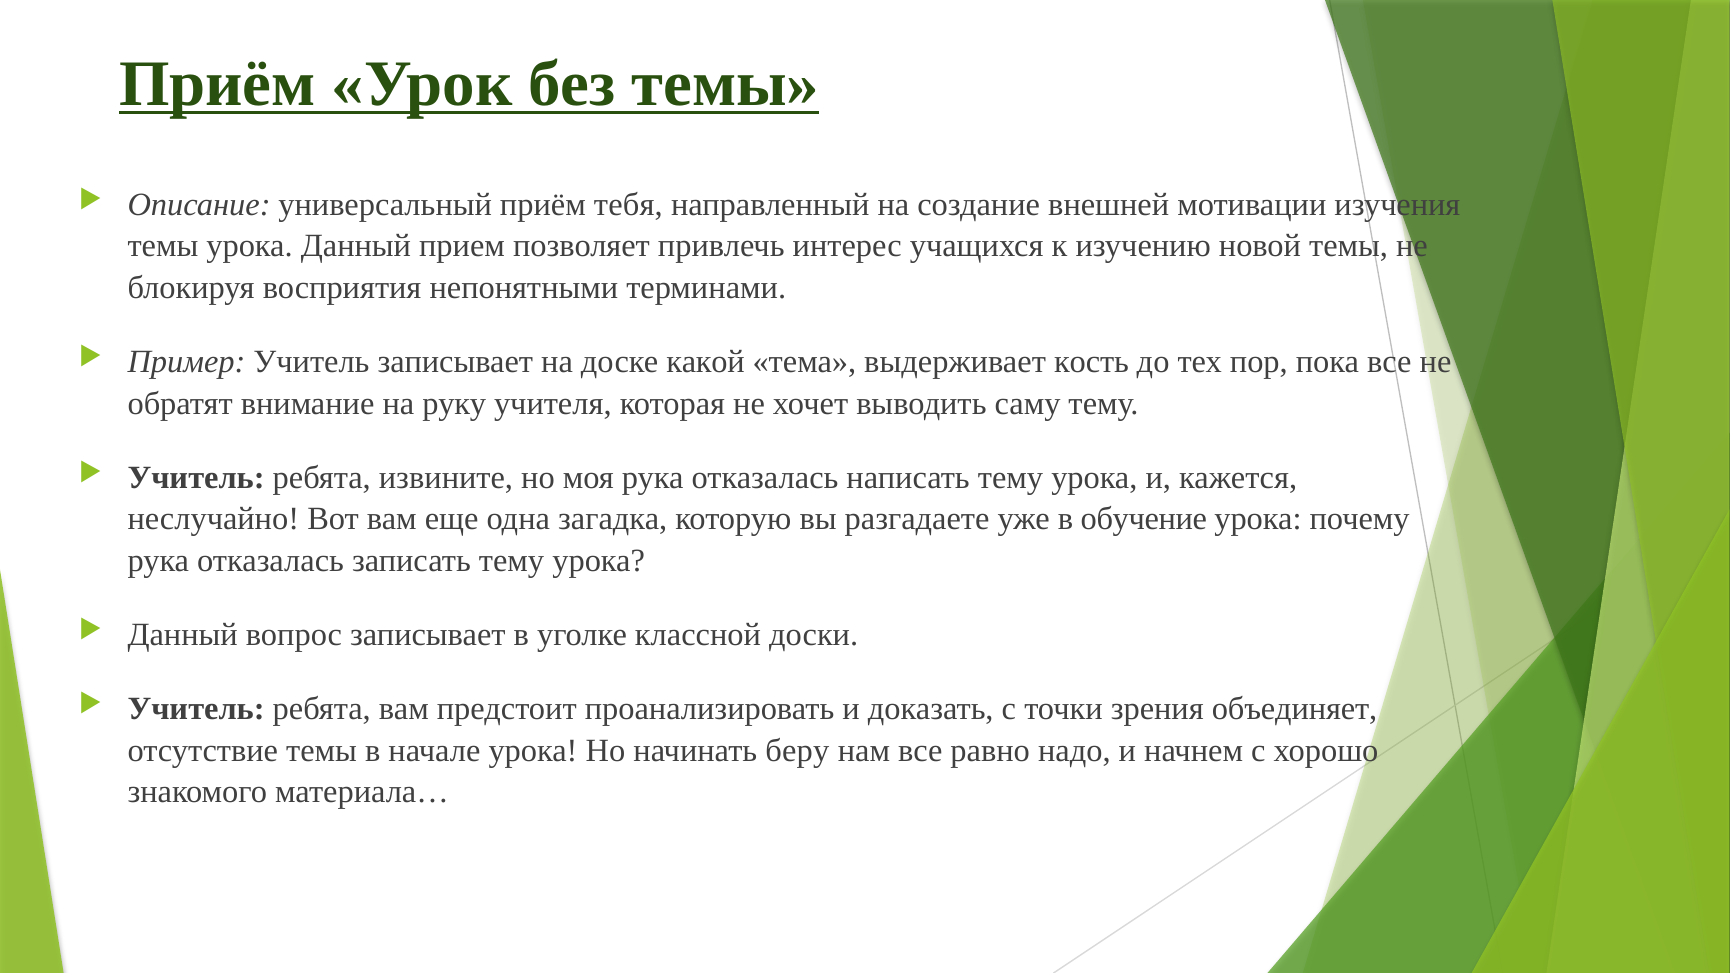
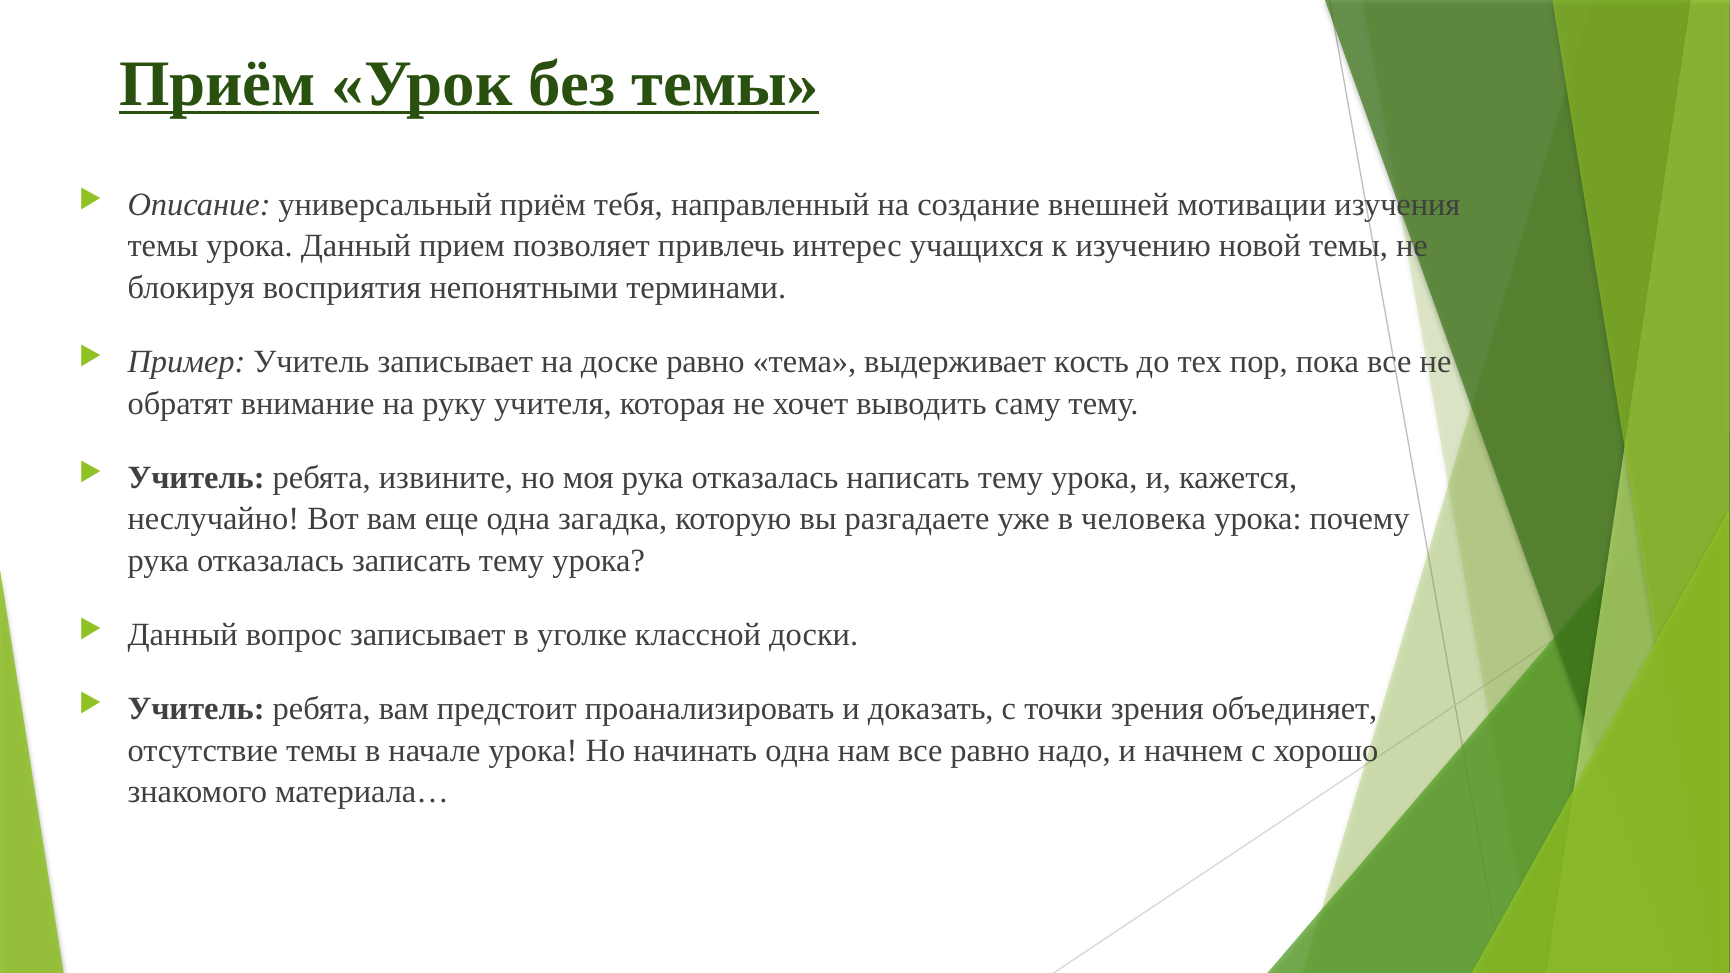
доске какой: какой -> равно (706, 362)
обучение: обучение -> человека (1144, 519)
начинать беру: беру -> одна (797, 751)
